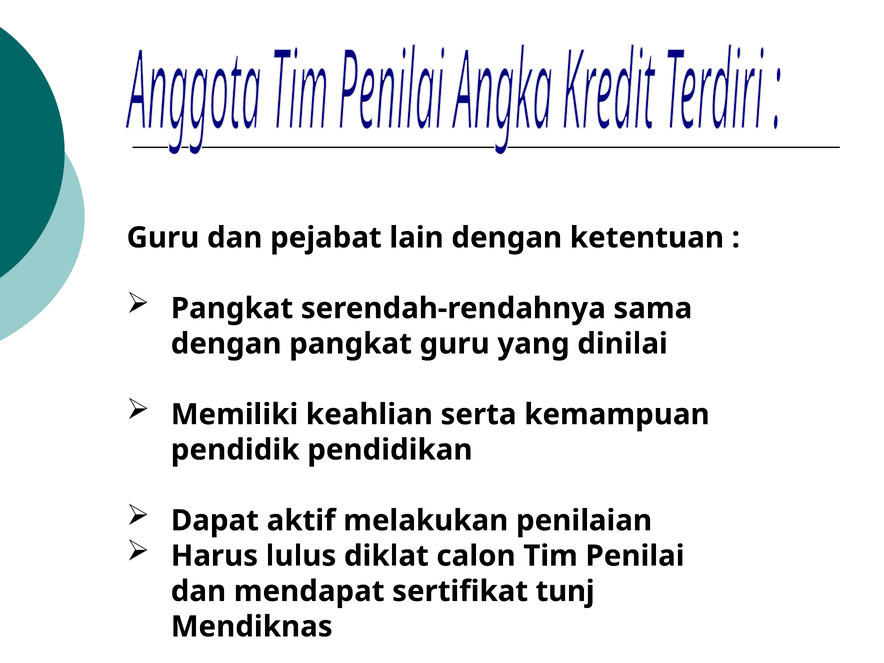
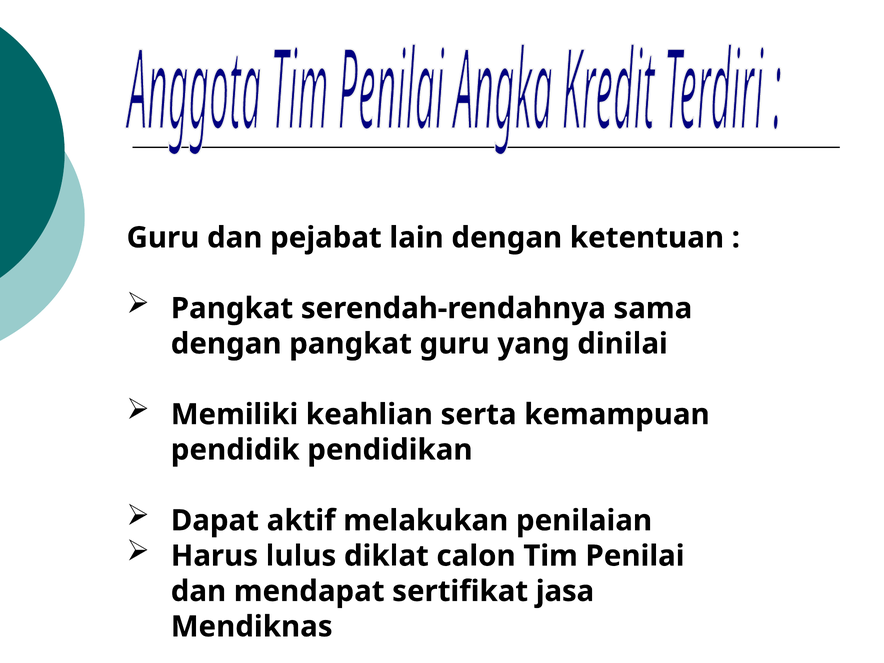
tunj: tunj -> jasa (565, 591)
